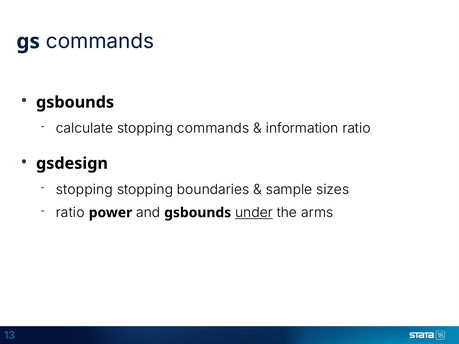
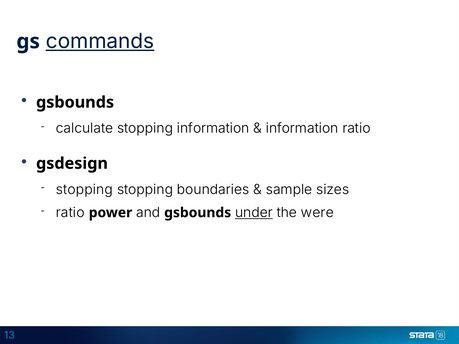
commands underline: none -> present (100, 41)
stopping commands: commands -> information (213, 129)
arms: arms -> were (317, 213)
